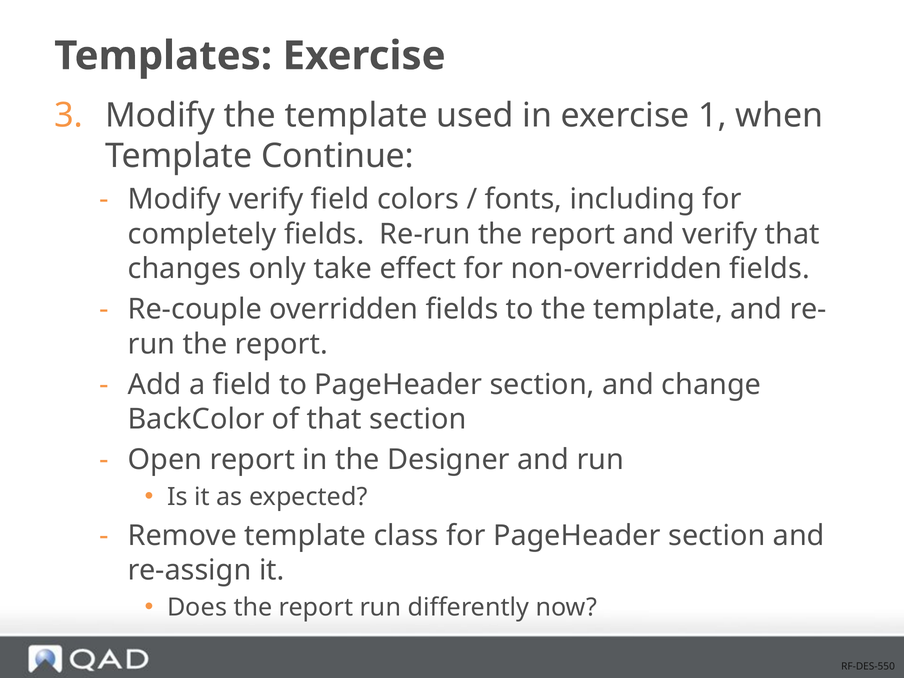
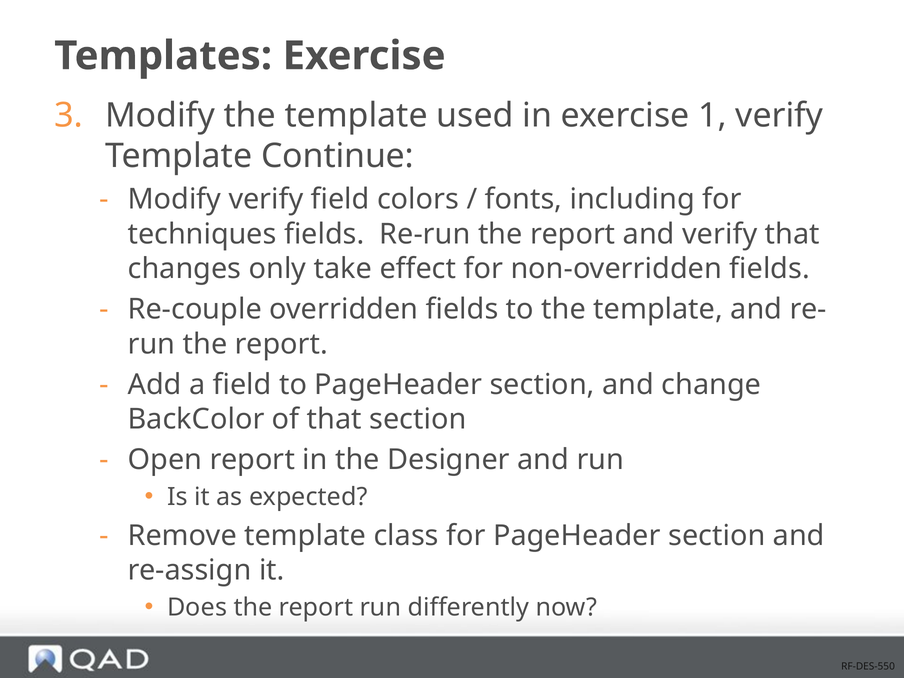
1 when: when -> verify (779, 115)
completely: completely -> techniques (202, 234)
